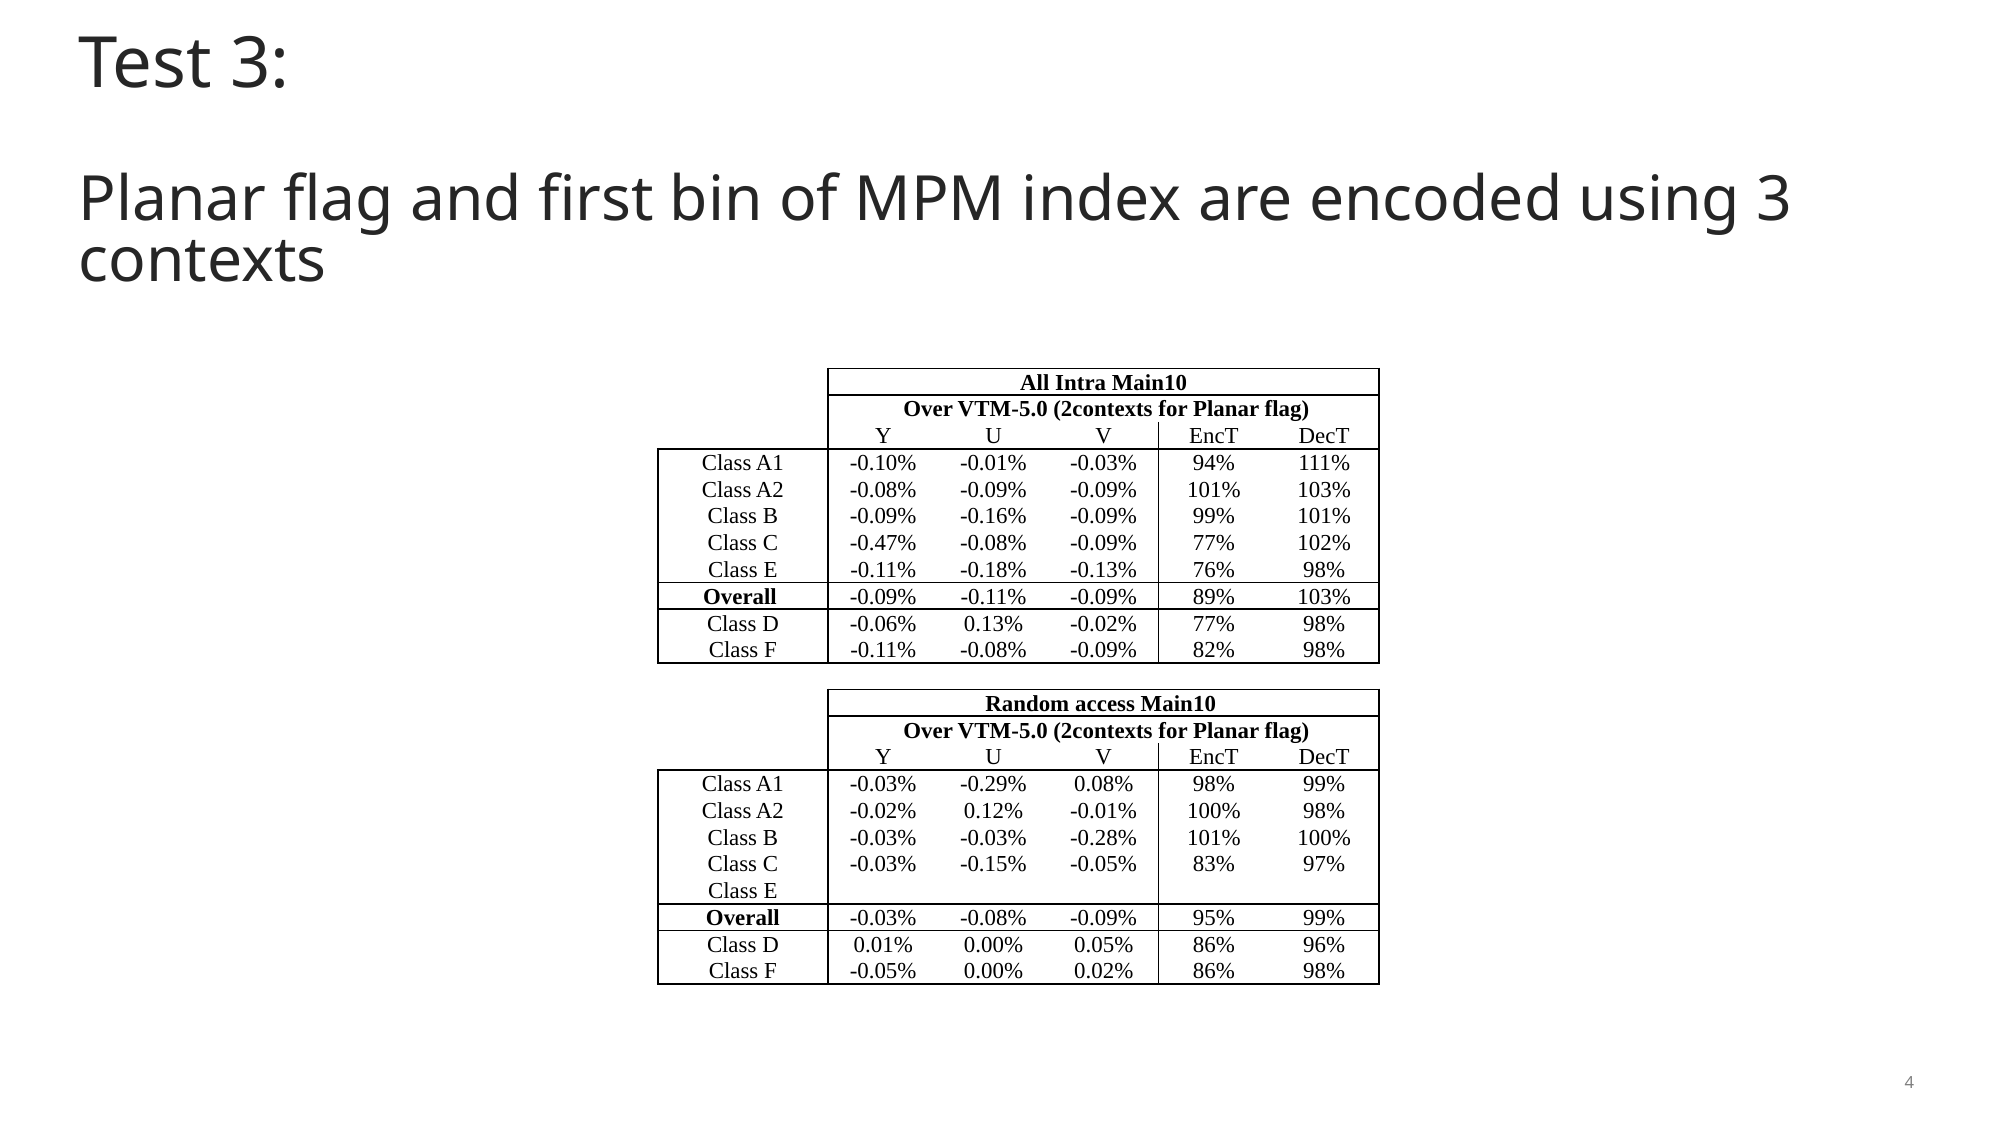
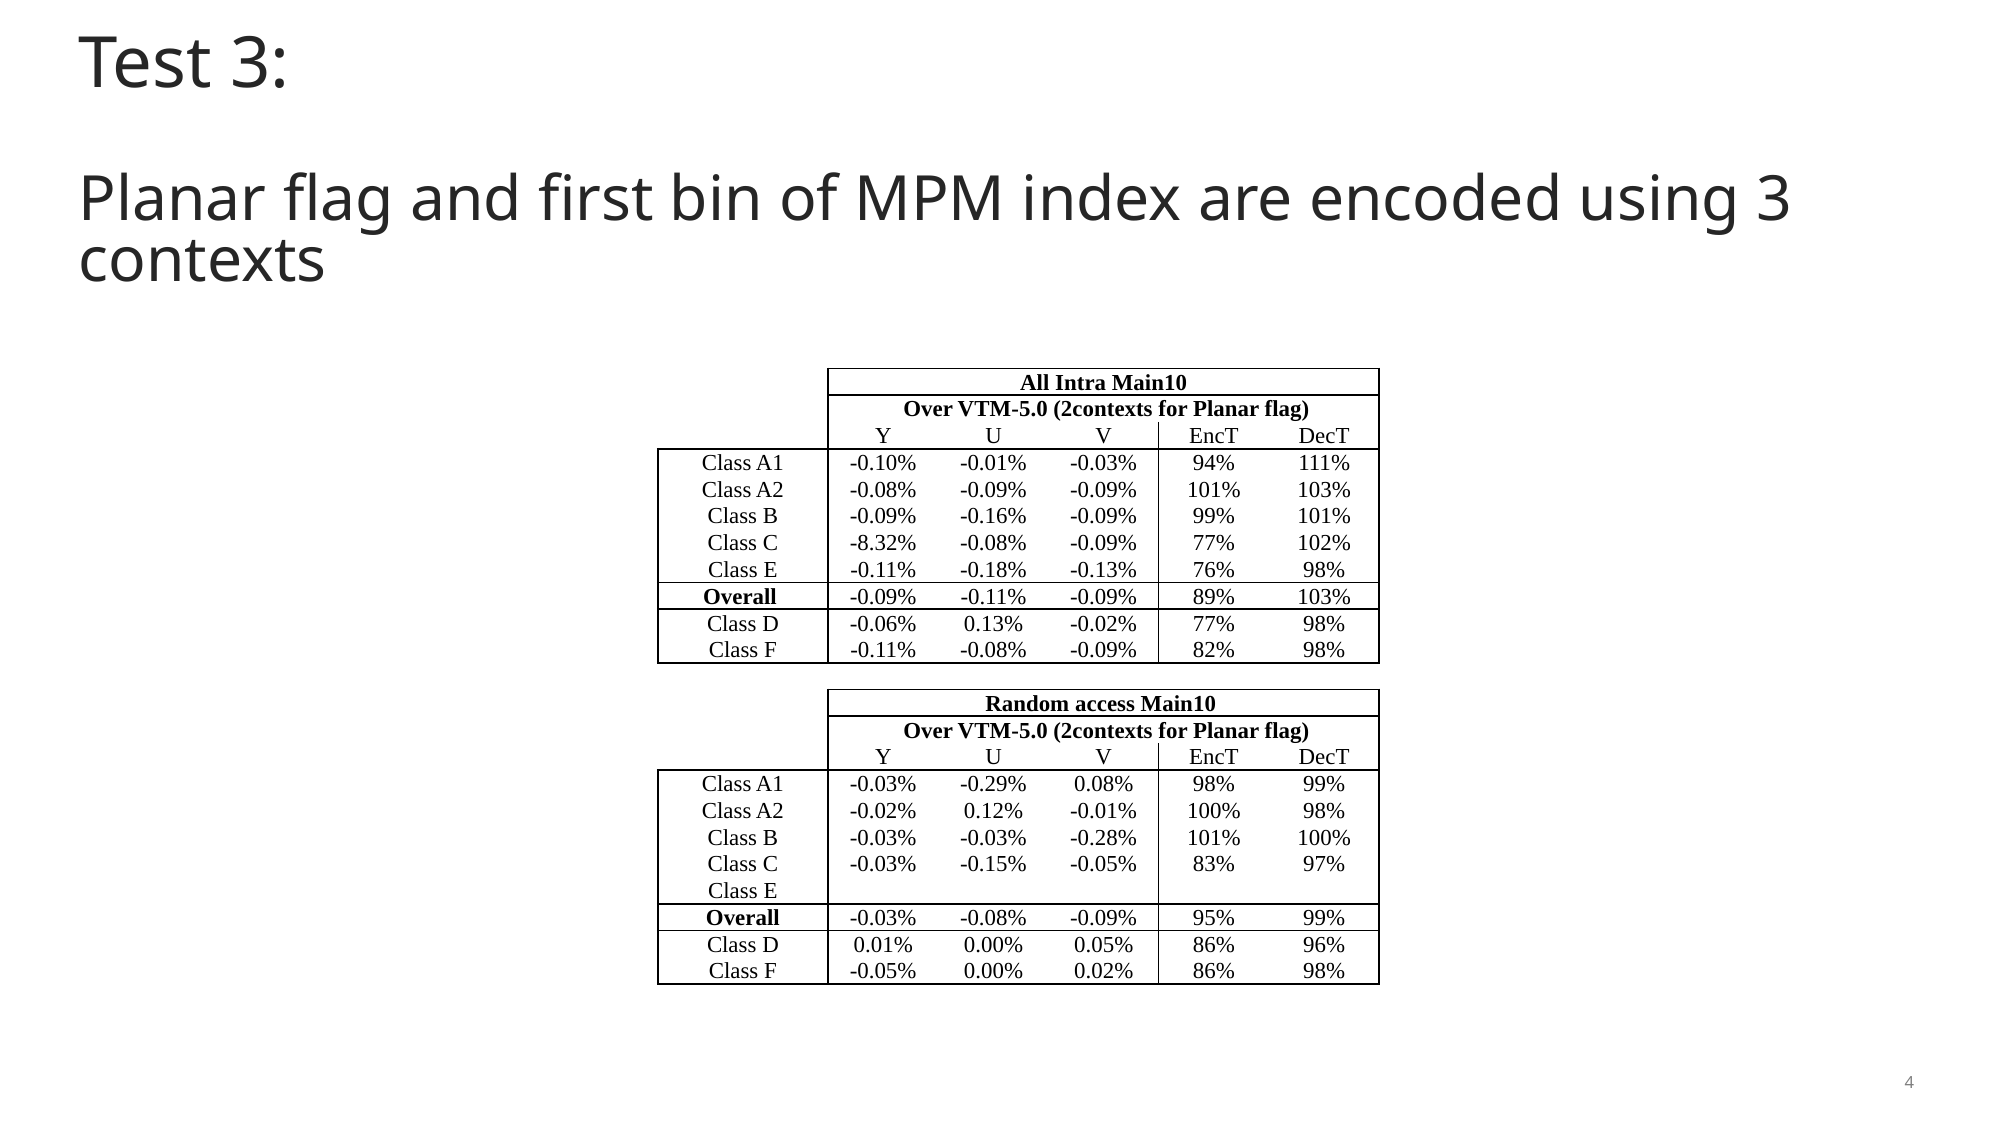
-0.47%: -0.47% -> -8.32% (883, 543)
